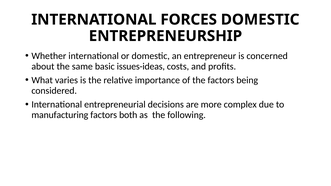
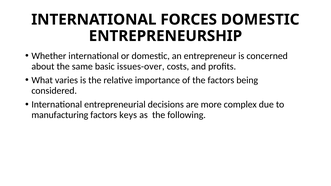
issues-ideas: issues-ideas -> issues-over (141, 66)
both: both -> keys (128, 115)
